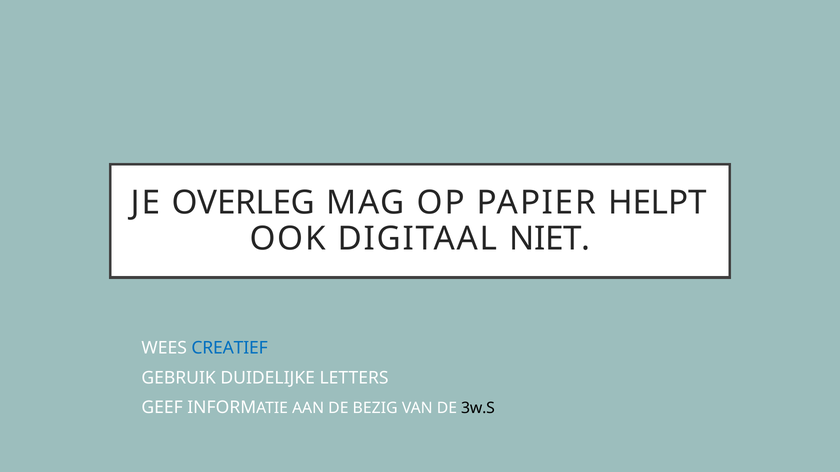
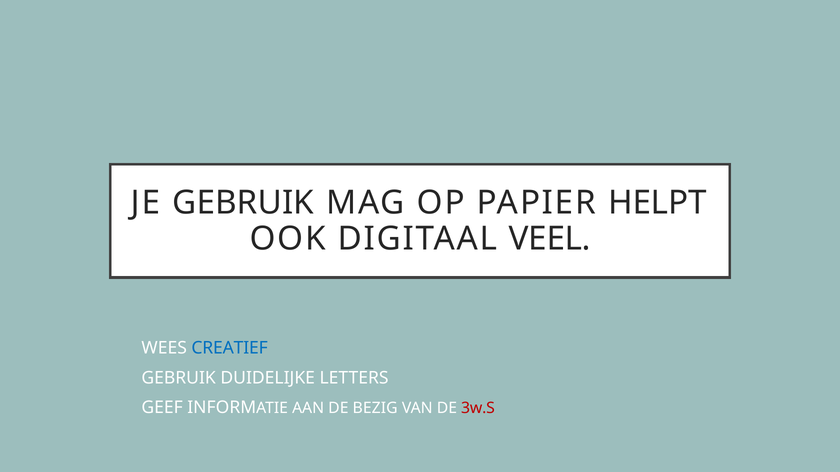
JE OVERLEG: OVERLEG -> GEBRUIK (243, 203)
NIET: NIET -> VEEL (550, 239)
3w.S colour: black -> red (478, 409)
